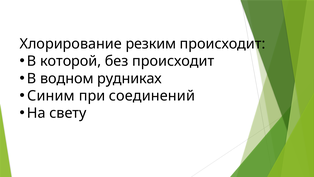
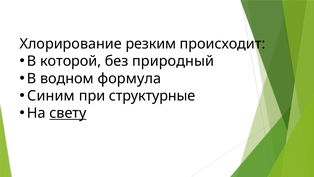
без происходит: происходит -> природный (173, 61)
рудниках: рудниках -> формула (129, 78)
соединений: соединений -> структурные (152, 96)
свету underline: none -> present (68, 113)
